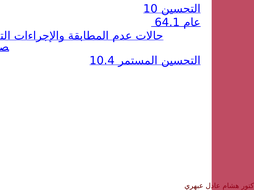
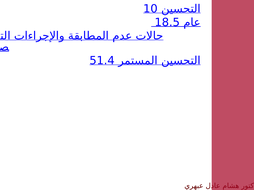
64.1: 64.1 -> 18.5 (167, 22)
10.4: 10.4 -> 51.4 (102, 61)
